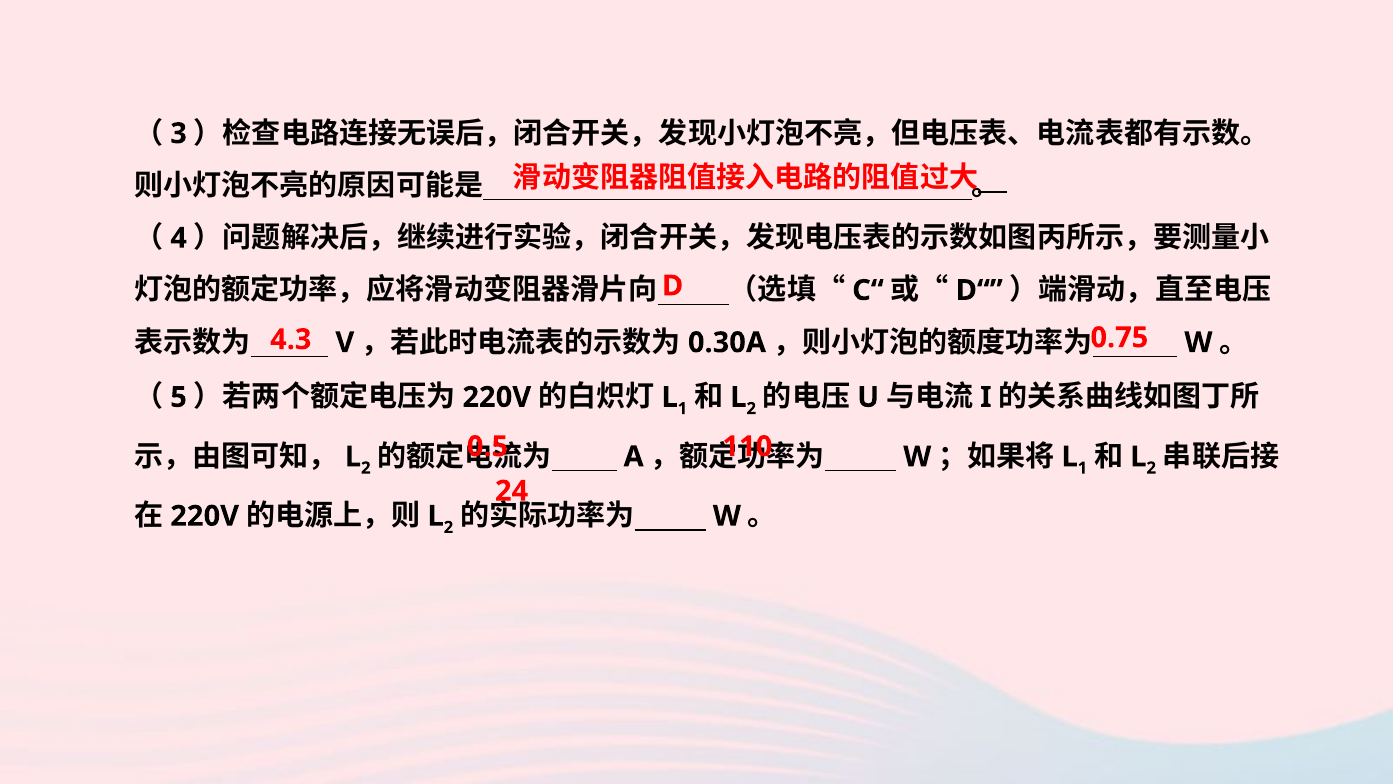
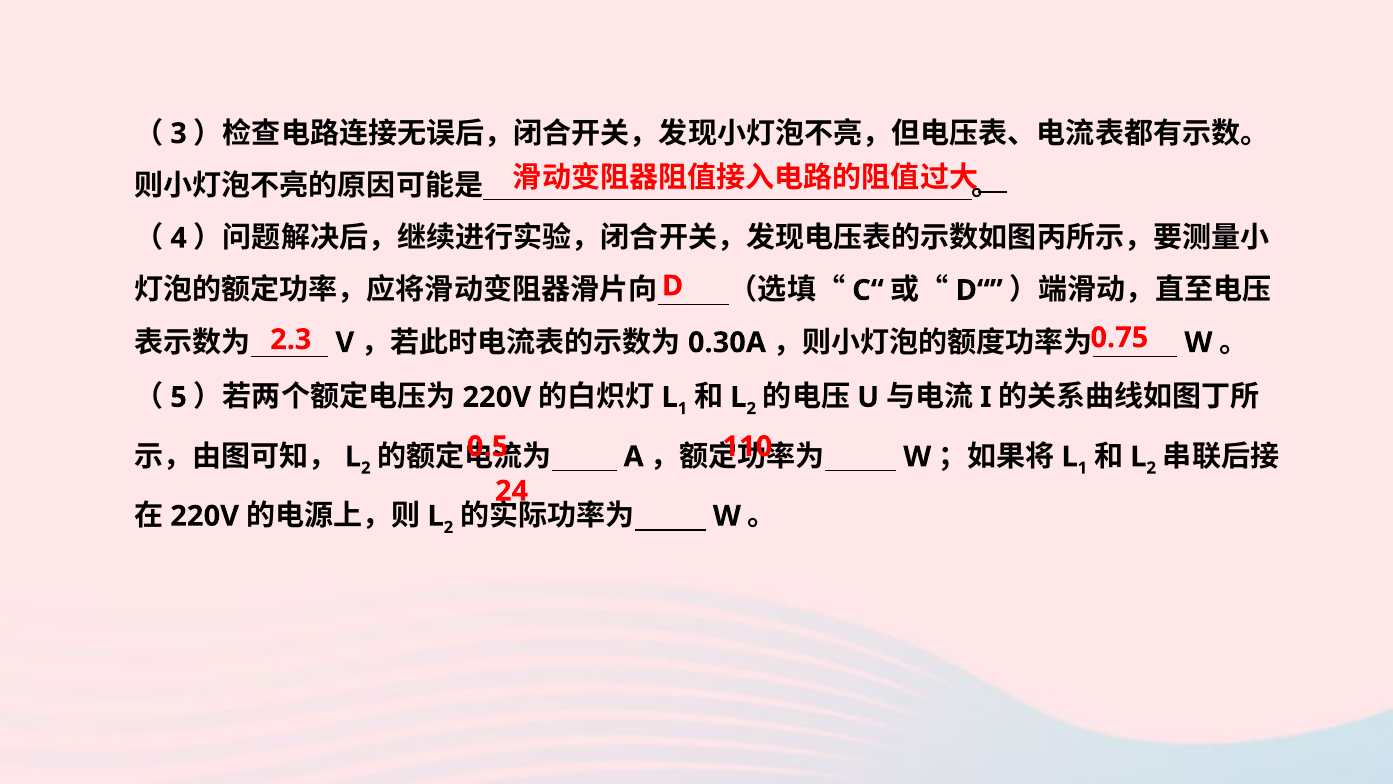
4.3: 4.3 -> 2.3 (291, 339)
